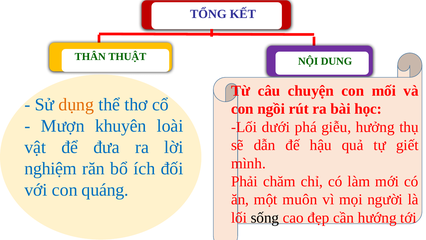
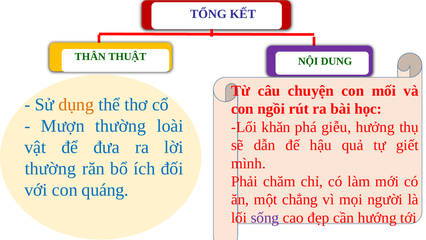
Mượn khuyên: khuyên -> thường (121, 126)
dưới: dưới -> khăn (276, 127)
nghiệm: nghiệm -> thường (50, 168)
muôn: muôn -> chẳng (300, 199)
sống colour: black -> purple (265, 217)
